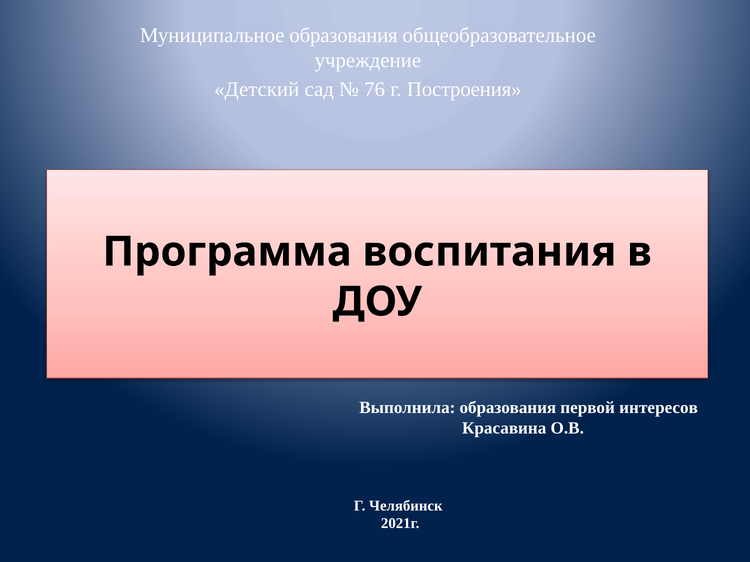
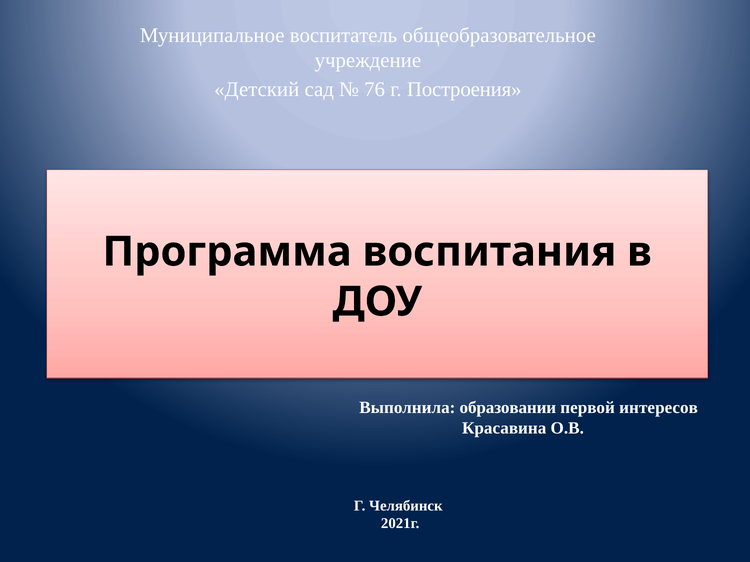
Муниципальное образования: образования -> воспитатель (344, 35)
Выполнила образования: образования -> образовании (508, 408)
